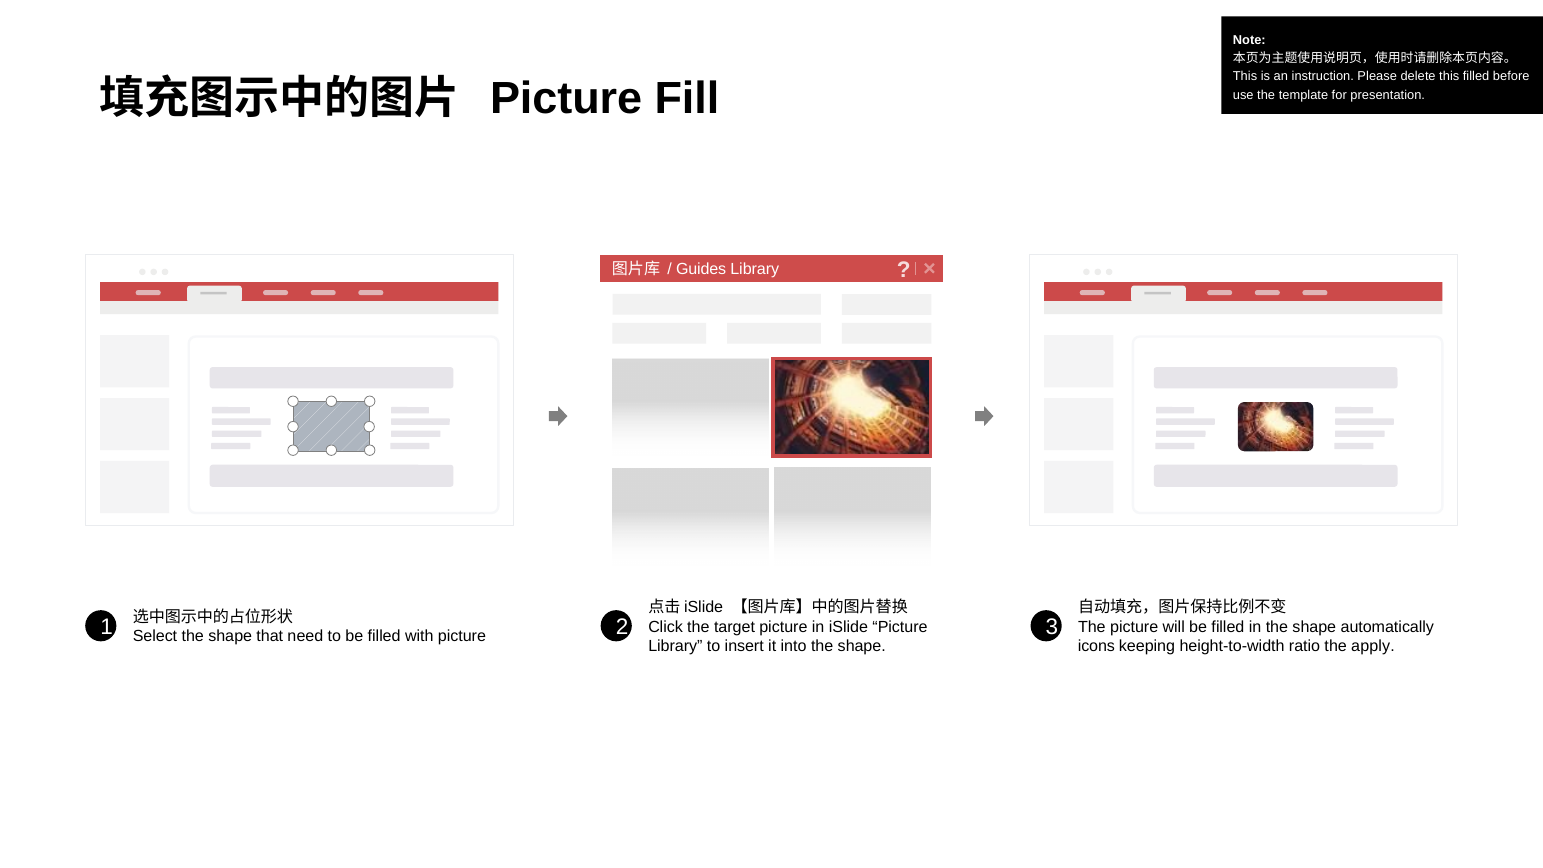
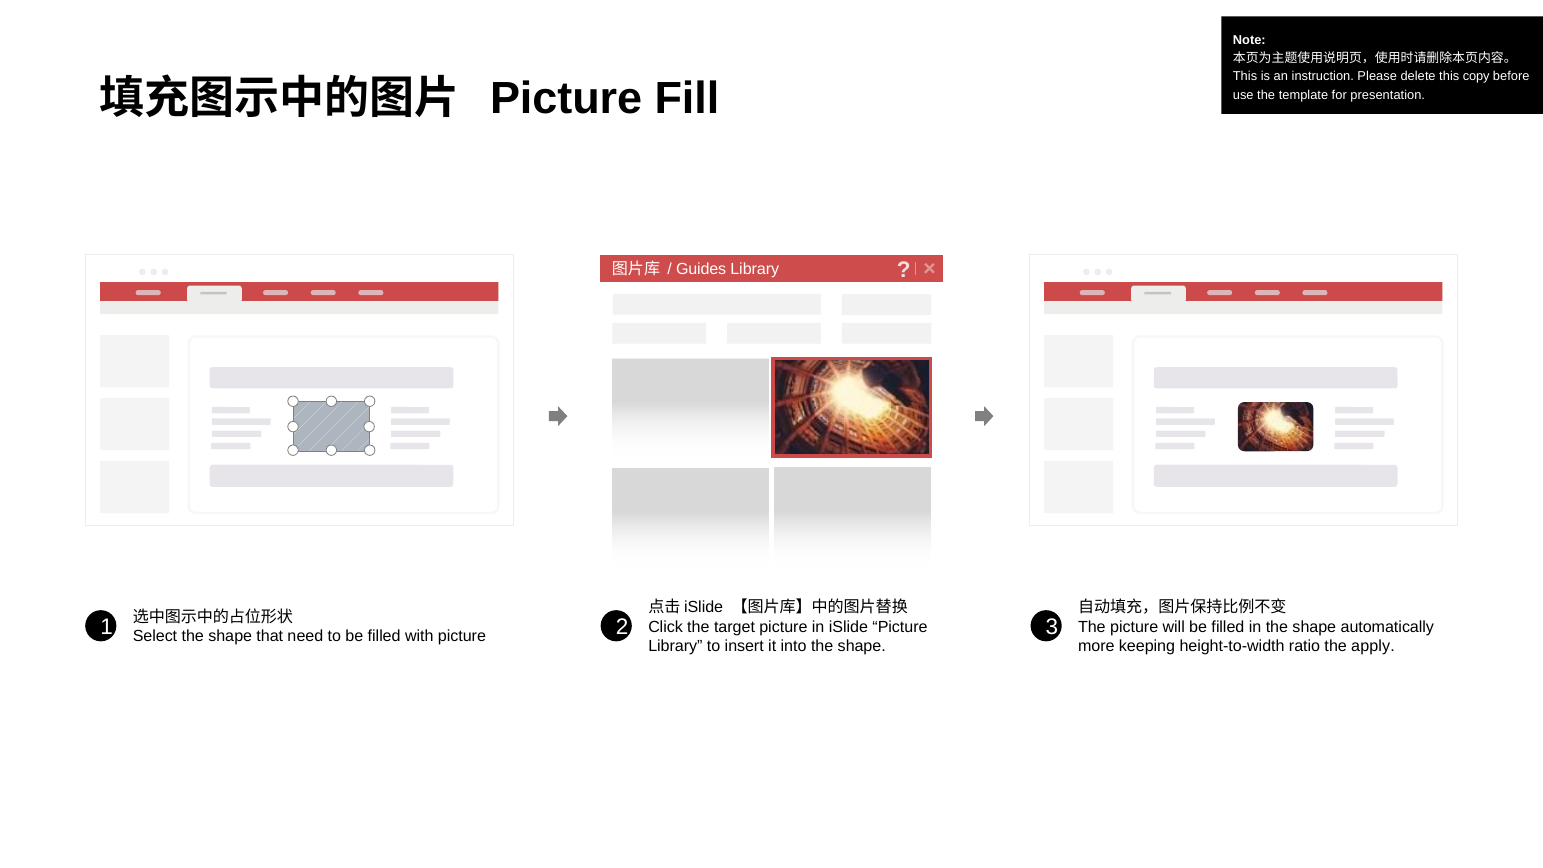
this filled: filled -> copy (1476, 77)
icons: icons -> more (1096, 646)
